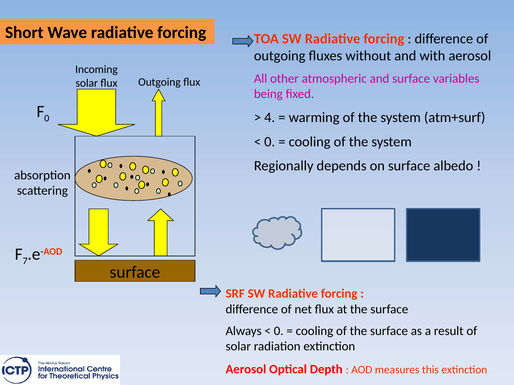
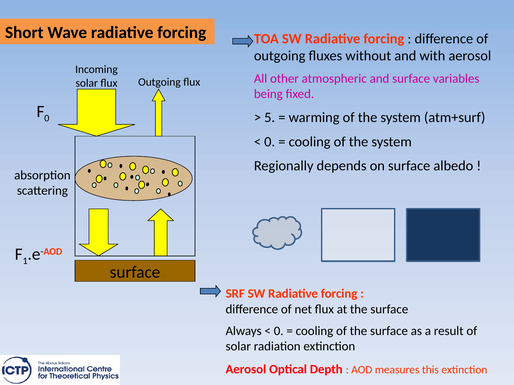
4: 4 -> 5 (270, 118)
7: 7 -> 1 (25, 261)
